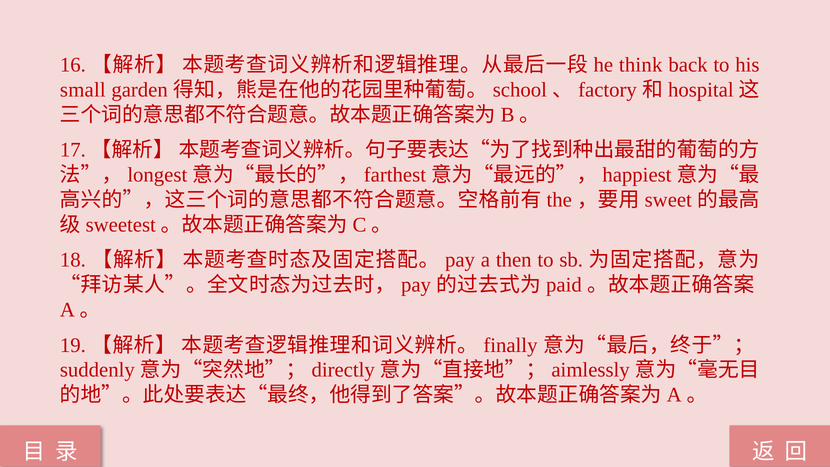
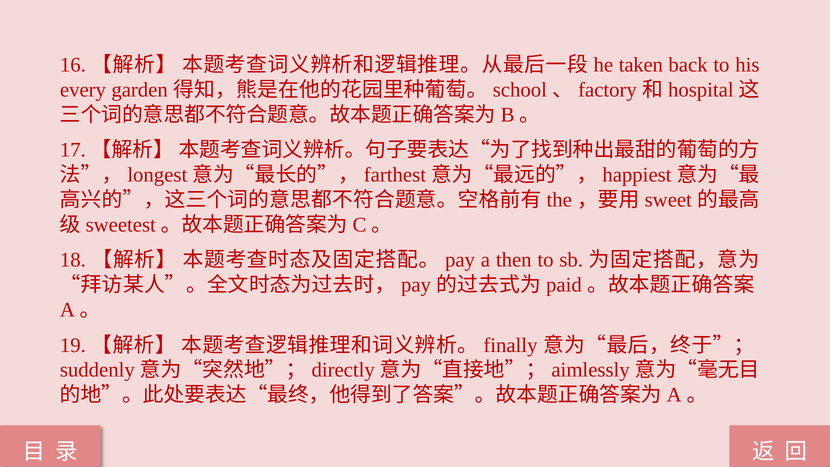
think: think -> taken (641, 65)
small: small -> every (83, 90)
